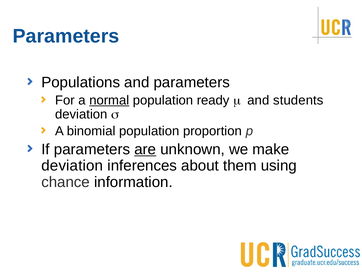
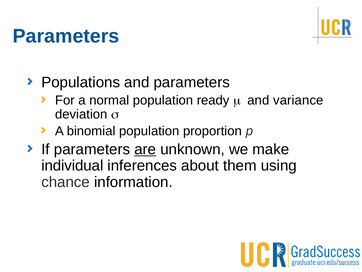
normal underline: present -> none (109, 100)
students: students -> variance (298, 100)
deviation: deviation -> individual (72, 165)
